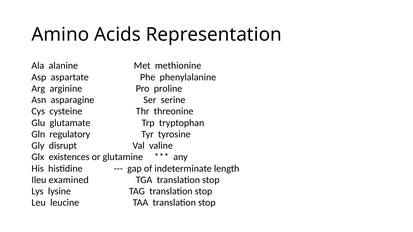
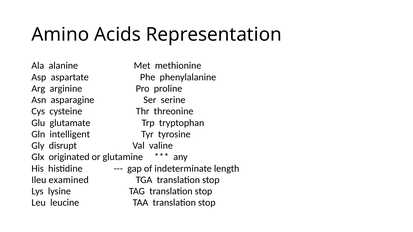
regulatory: regulatory -> intelligent (70, 134)
existences: existences -> originated (69, 157)
